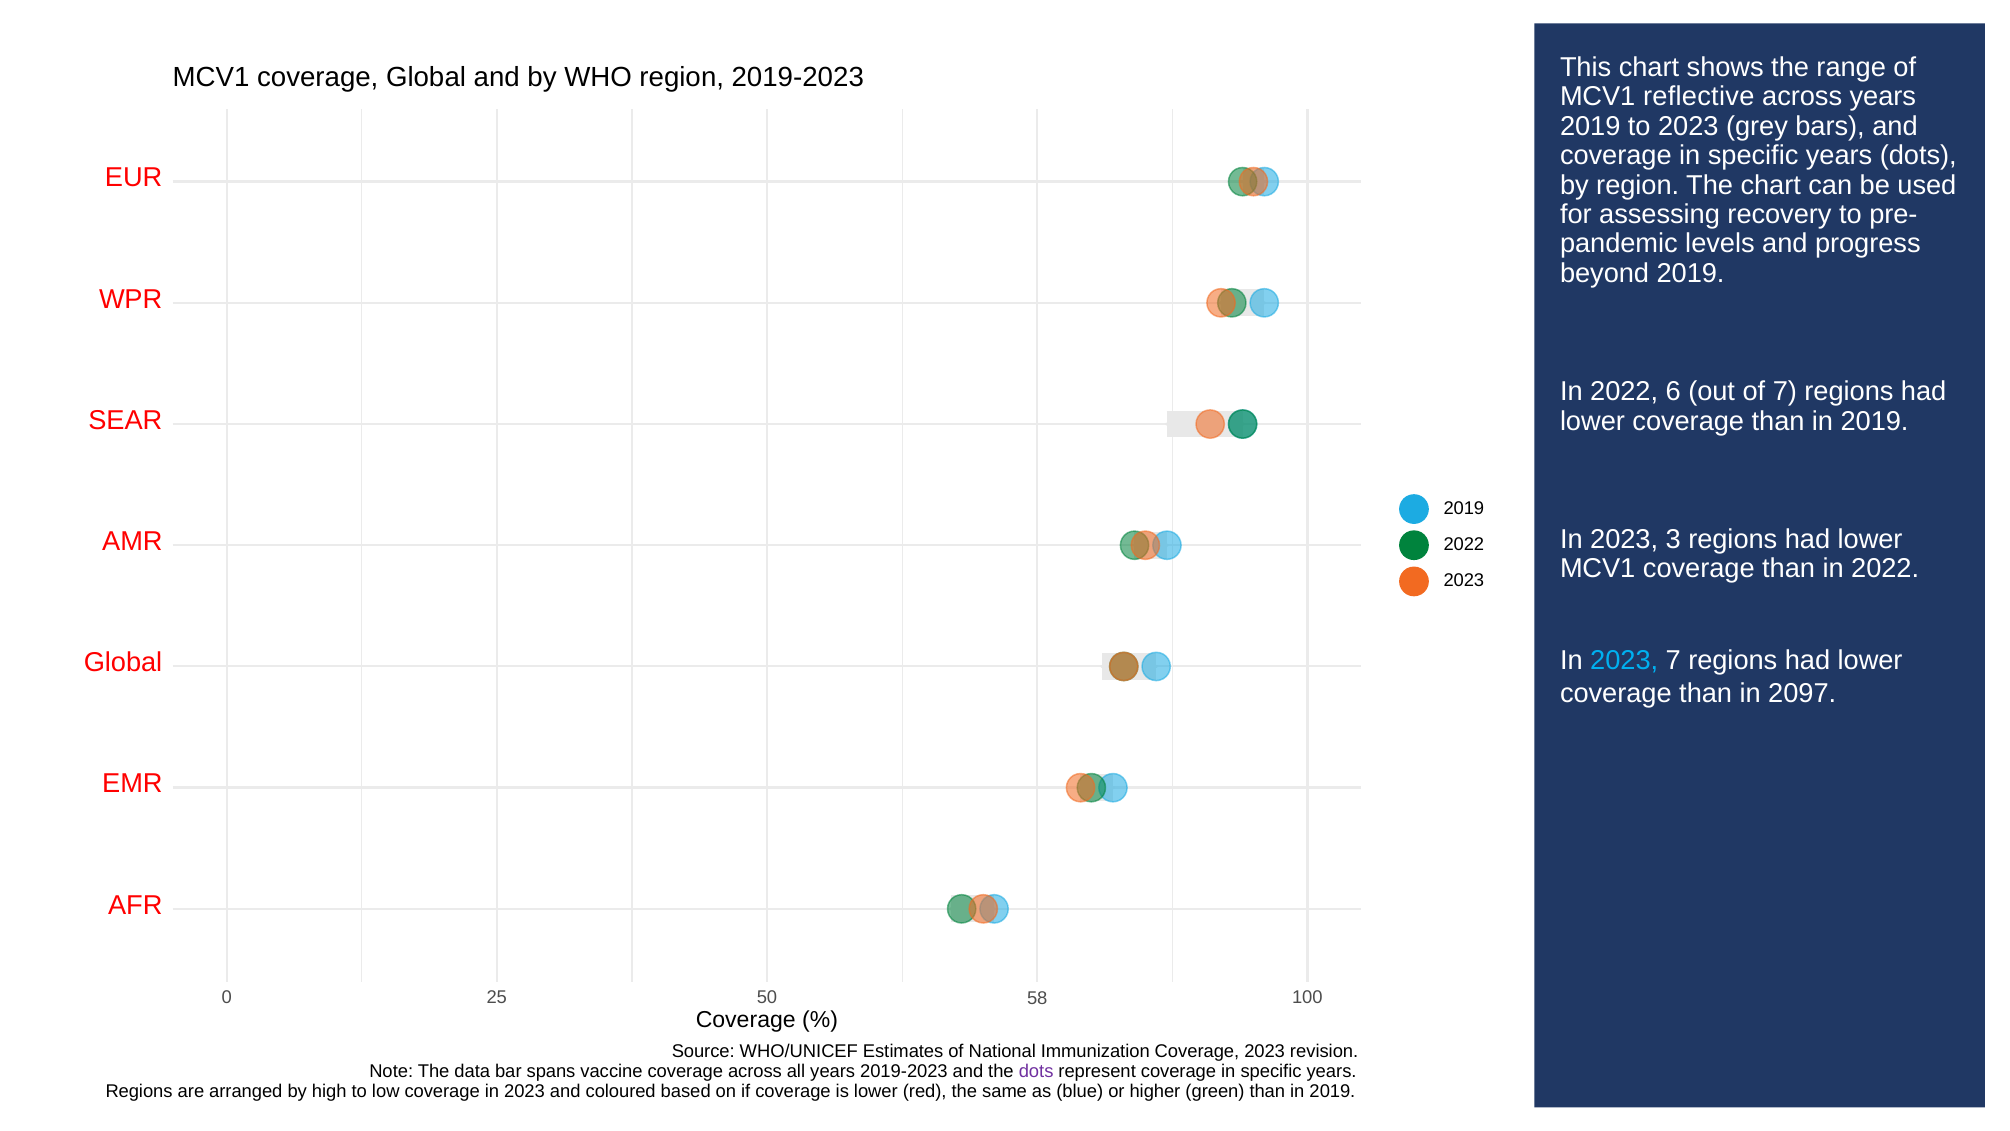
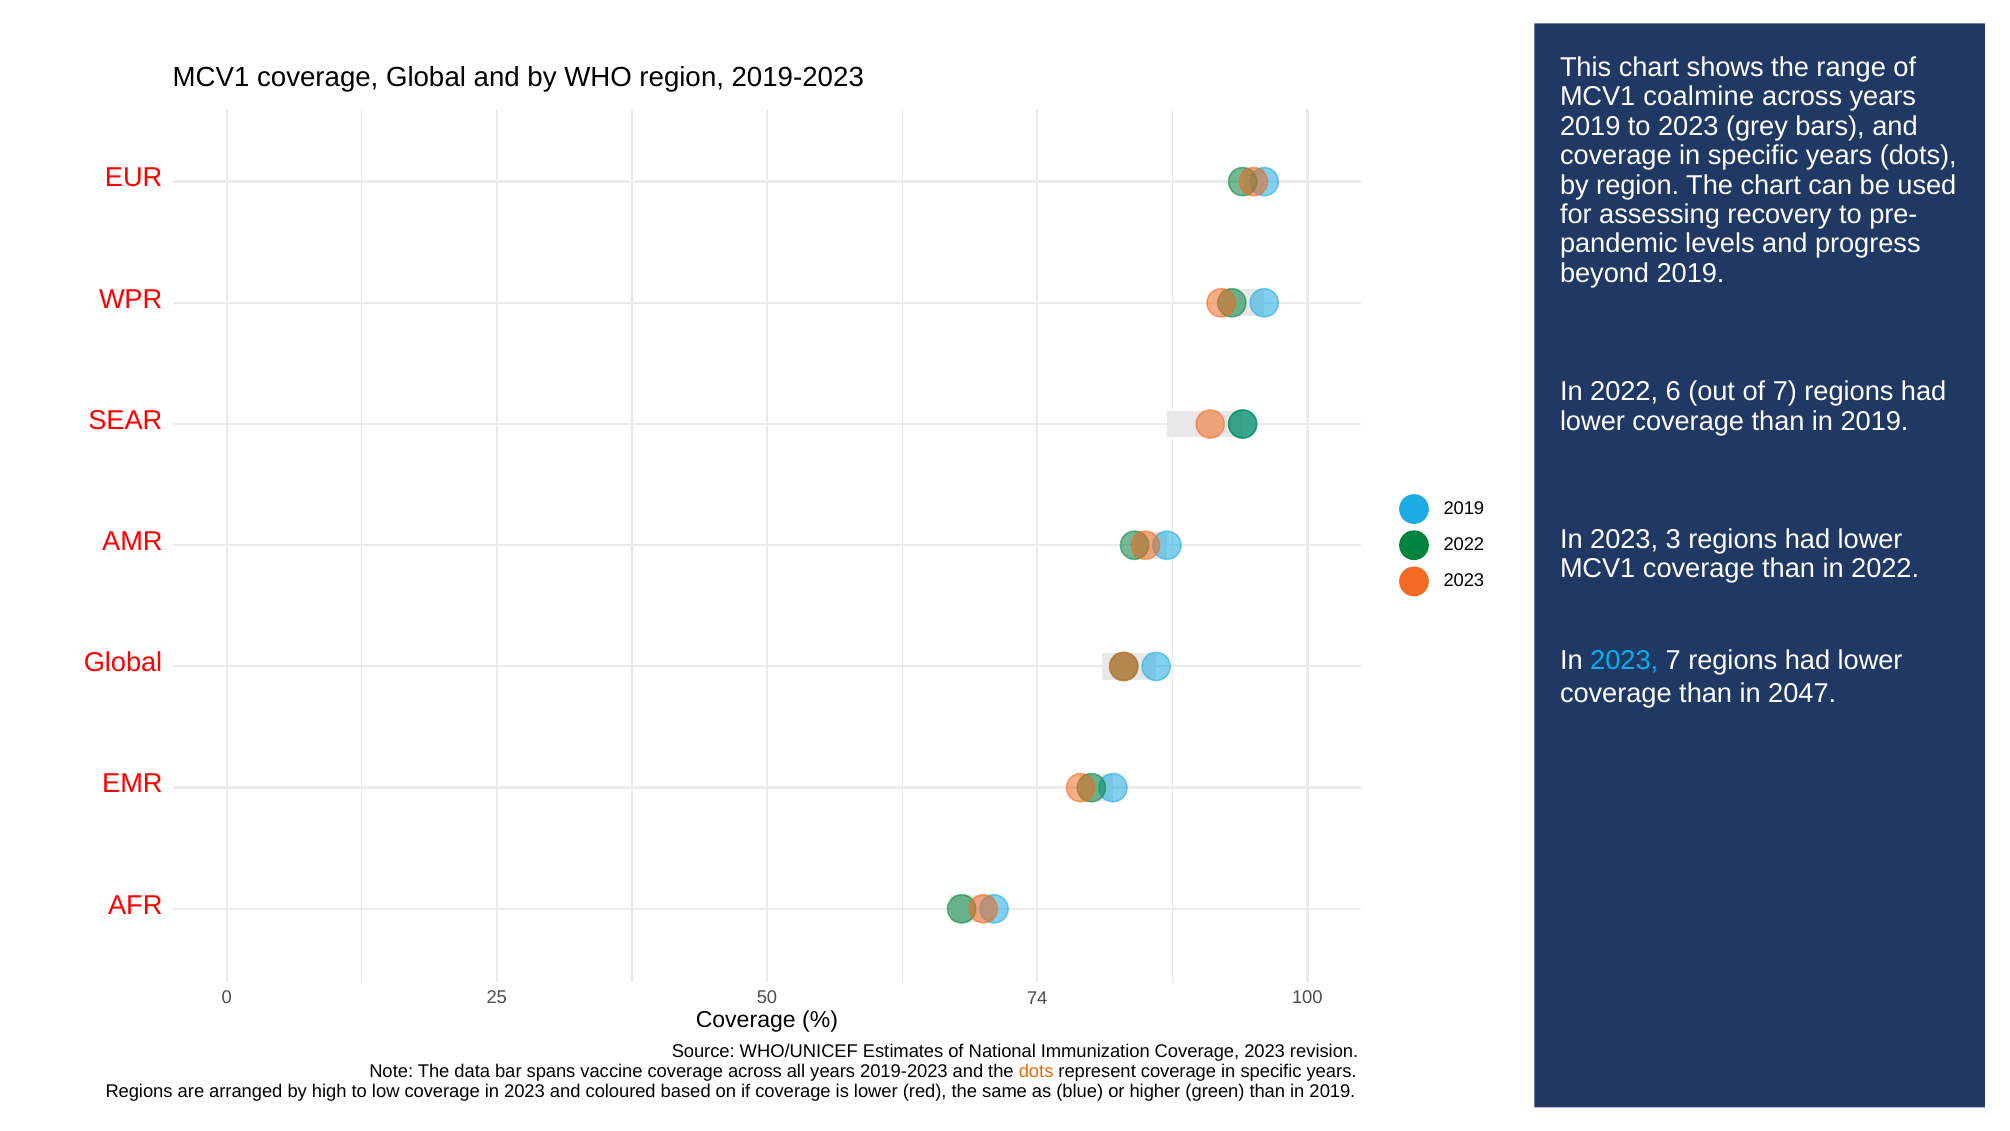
reflective: reflective -> coalmine (1699, 97)
2097: 2097 -> 2047 (1802, 693)
58: 58 -> 74 (1037, 998)
dots colour: purple -> orange (1036, 1071)
